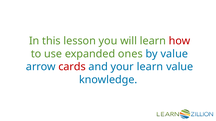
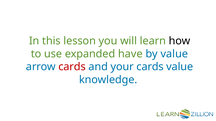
how colour: red -> black (180, 41)
ones: ones -> have (130, 54)
your learn: learn -> cards (150, 67)
